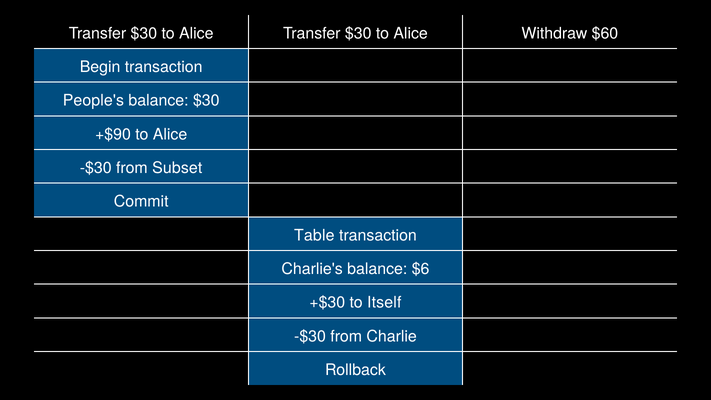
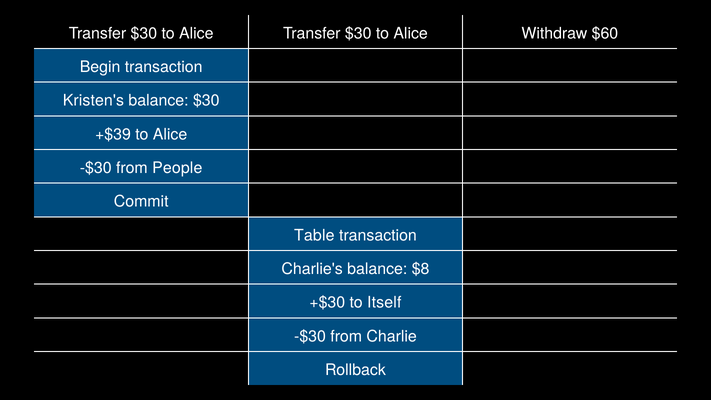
People's: People's -> Kristen's (93, 101)
+$90: +$90 -> +$39 (113, 134)
Subset: Subset -> People (177, 168)
$6: $6 -> $8 (421, 269)
